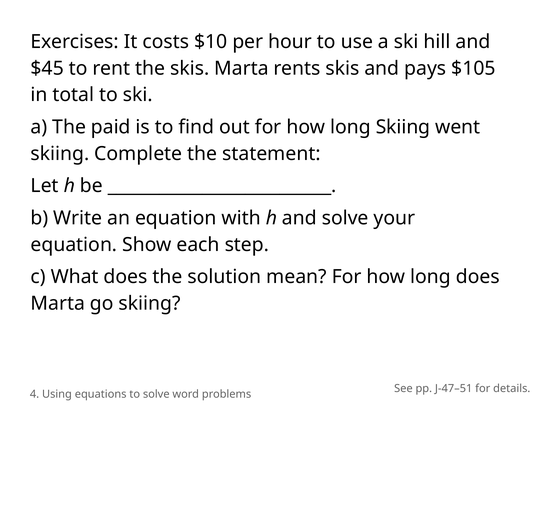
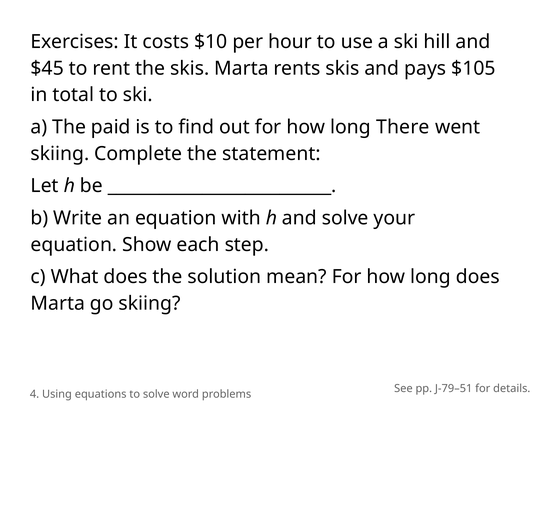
long Skiing: Skiing -> There (403, 127)
J-47–51: J-47–51 -> J-79–51 (454, 388)
